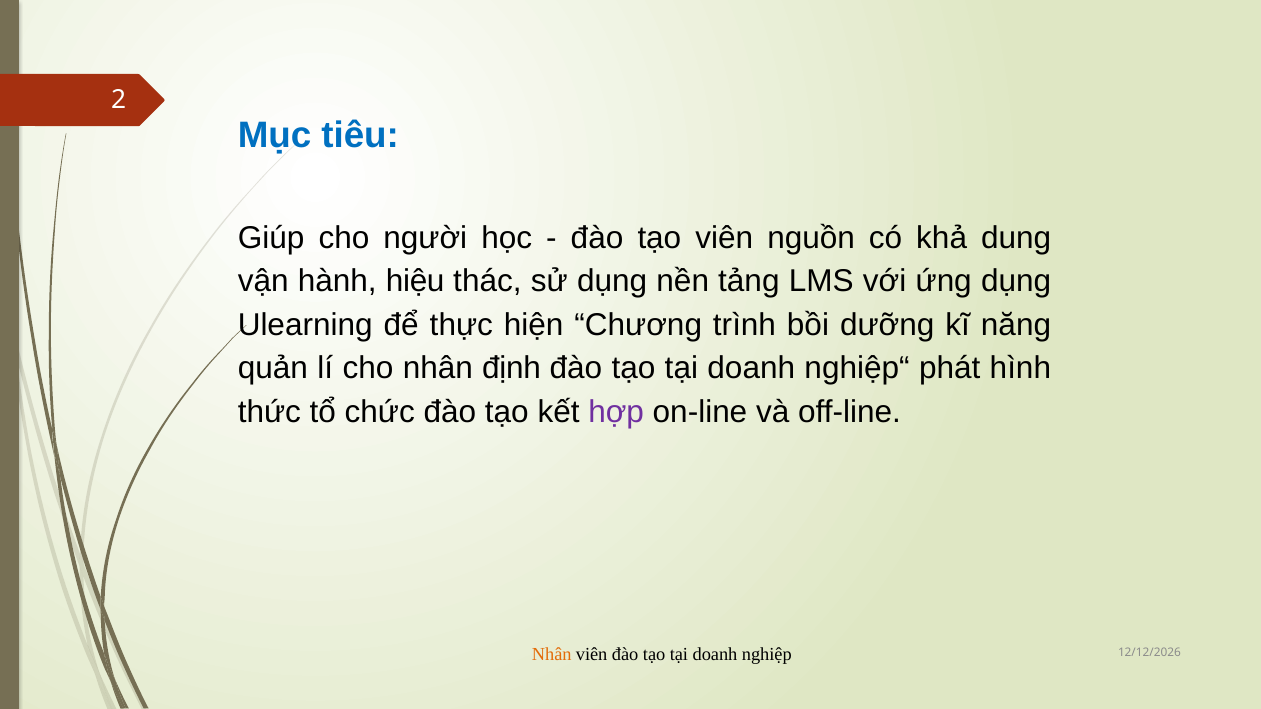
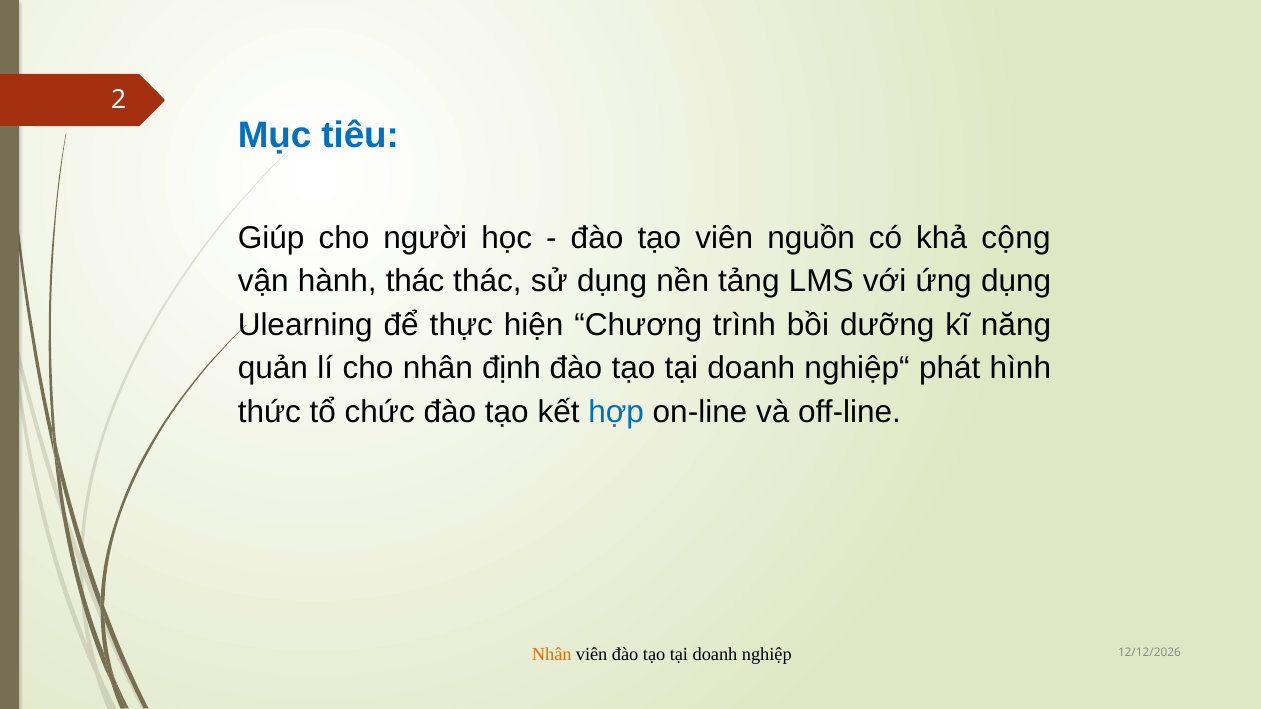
dung: dung -> cộng (1016, 238)
hành hiệu: hiệu -> thác (415, 281)
hợp colour: purple -> blue (616, 412)
